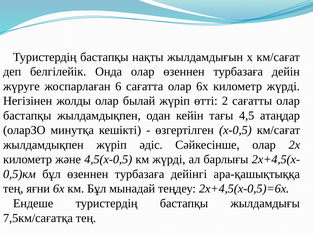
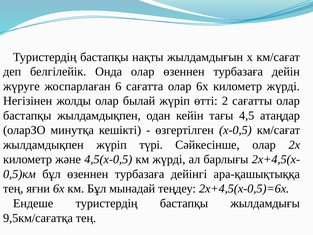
әдіс: әдіс -> түрі (151, 145)
7,5км/сағатқа: 7,5км/сағатқа -> 9,5км/сағатқа (38, 218)
